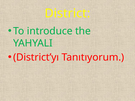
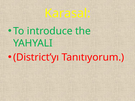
District: District -> Karasal (67, 13)
